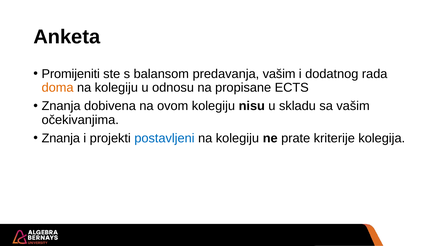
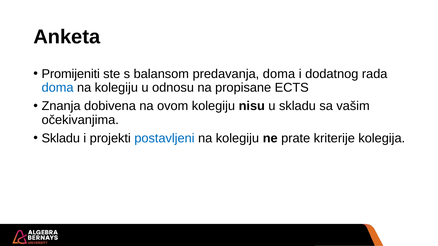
predavanja vašim: vašim -> doma (279, 74)
doma colour: orange -> blue (58, 88)
Znanja: Znanja -> Skladu (61, 138)
